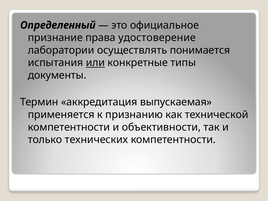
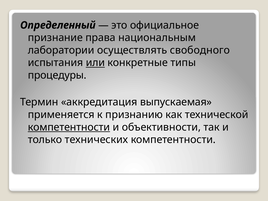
удостоверение: удостоверение -> национальным (157, 38)
понимается: понимается -> свободного (200, 50)
документы: документы -> процедуры (57, 75)
компетентности underline: none -> present (69, 127)
